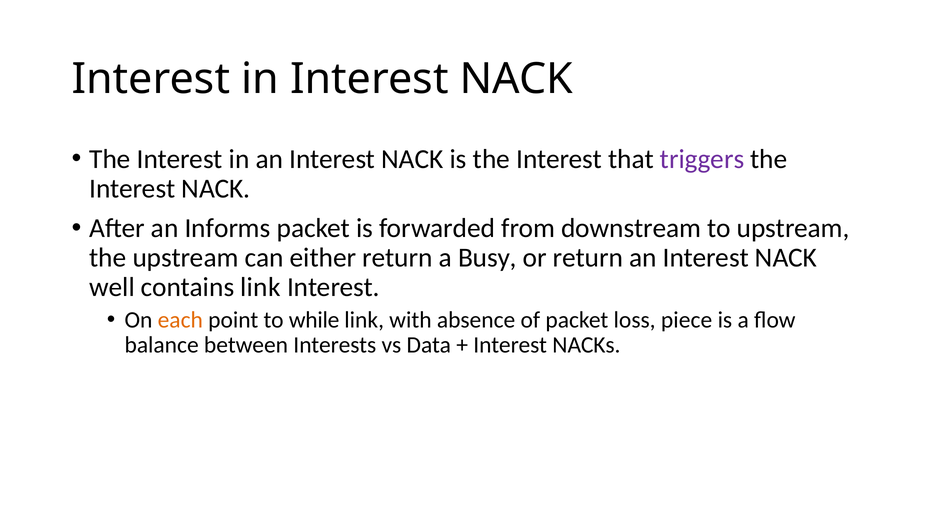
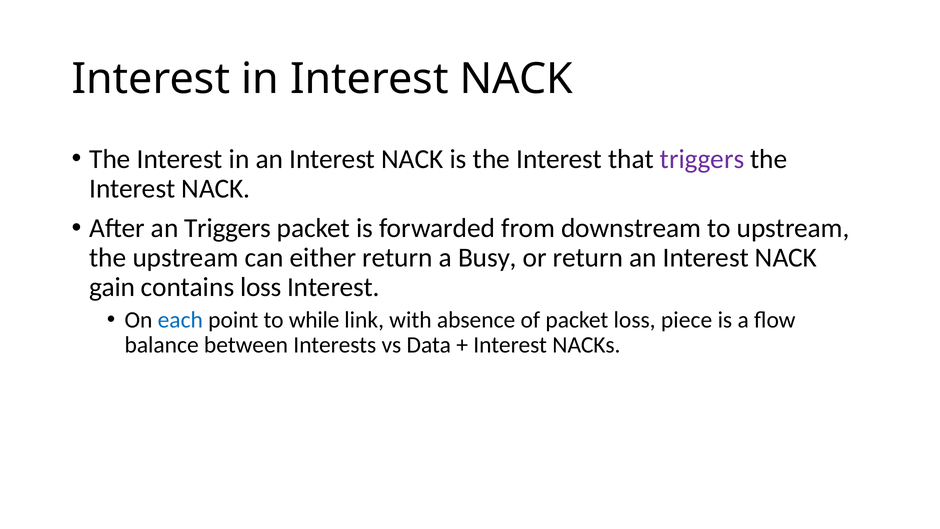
an Informs: Informs -> Triggers (228, 228)
well: well -> gain (112, 287)
contains link: link -> loss (261, 287)
each colour: orange -> blue (180, 320)
